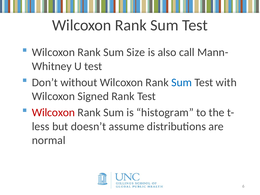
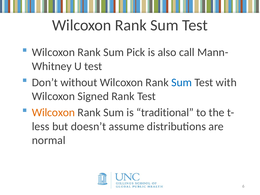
Size: Size -> Pick (136, 52)
Wilcoxon colour: red -> orange (53, 113)
histogram: histogram -> traditional (165, 113)
